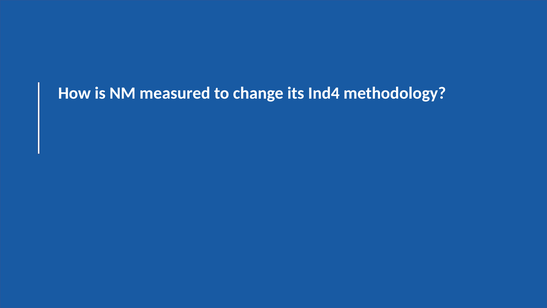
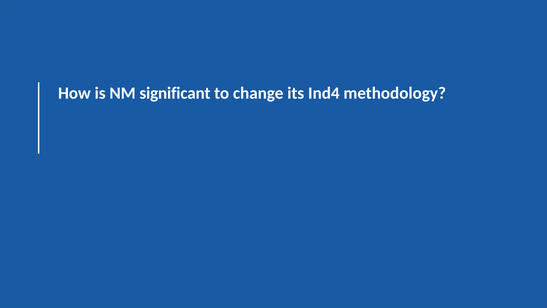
measured: measured -> significant (175, 93)
